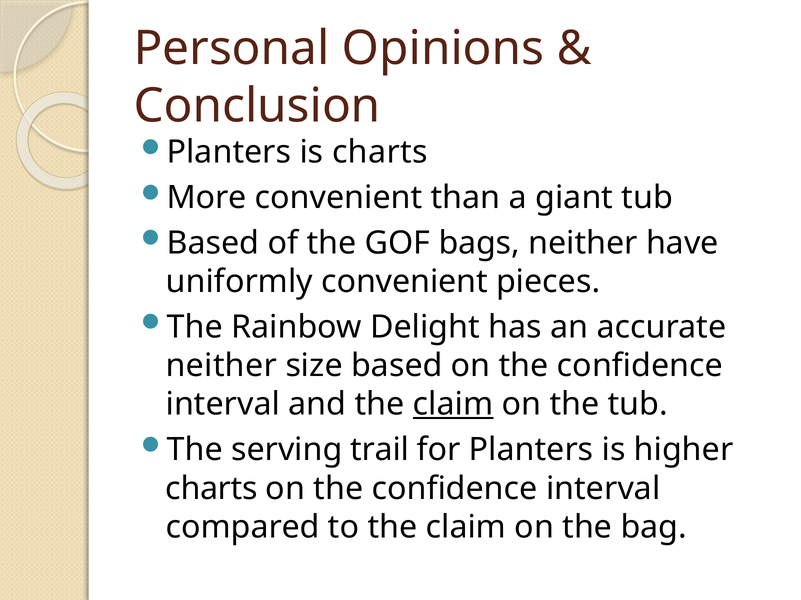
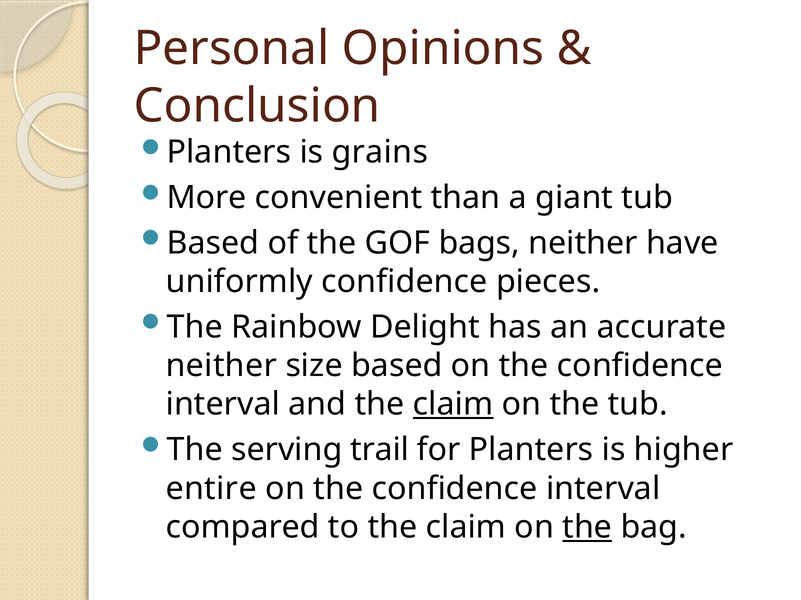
is charts: charts -> grains (380, 152)
uniformly convenient: convenient -> confidence (404, 282)
charts: charts -> entire (211, 489)
the underline: none -> present (587, 528)
